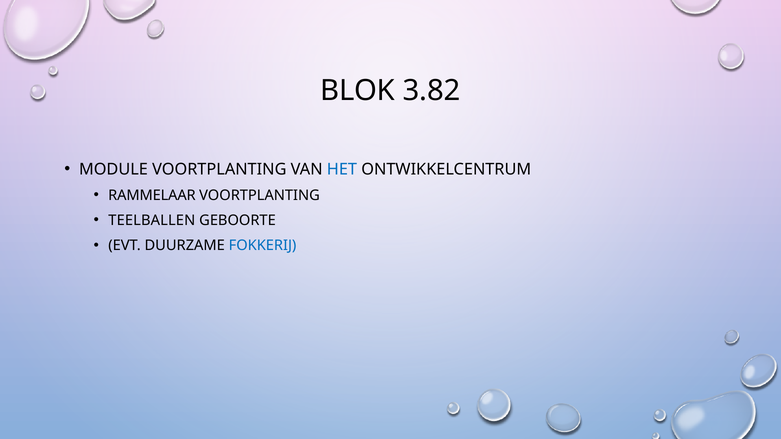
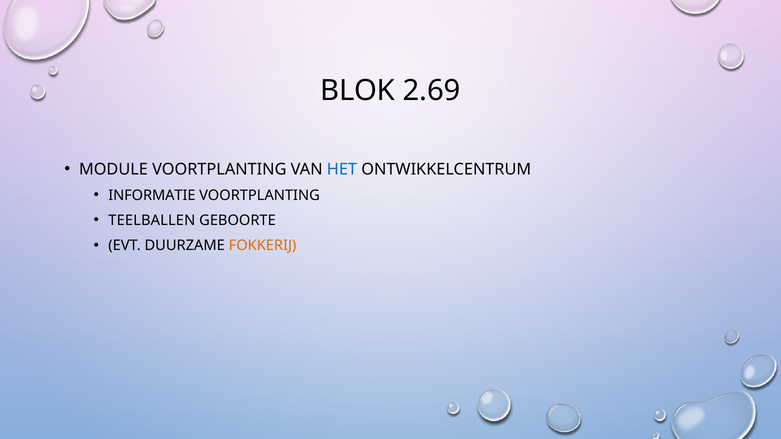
3.82: 3.82 -> 2.69 (432, 91)
RAMMELAAR: RAMMELAAR -> INFORMATIE (152, 195)
FOKKERIJ colour: blue -> orange (263, 246)
